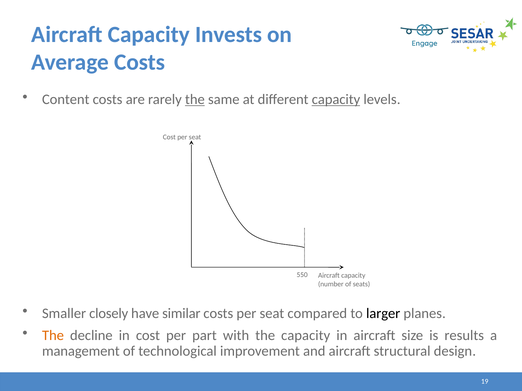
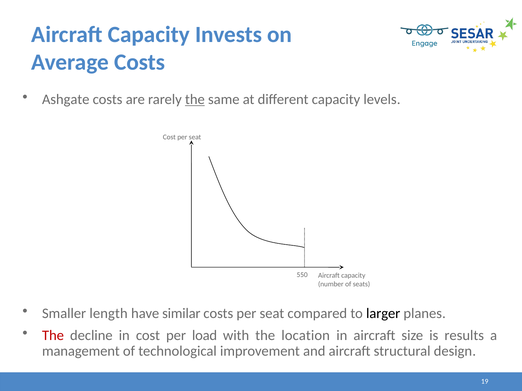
Content: Content -> Ashgate (66, 100)
capacity underline: present -> none (336, 100)
closely: closely -> length (109, 314)
The colour: orange -> red (53, 336)
part: part -> load (205, 336)
the capacity: capacity -> location (306, 336)
